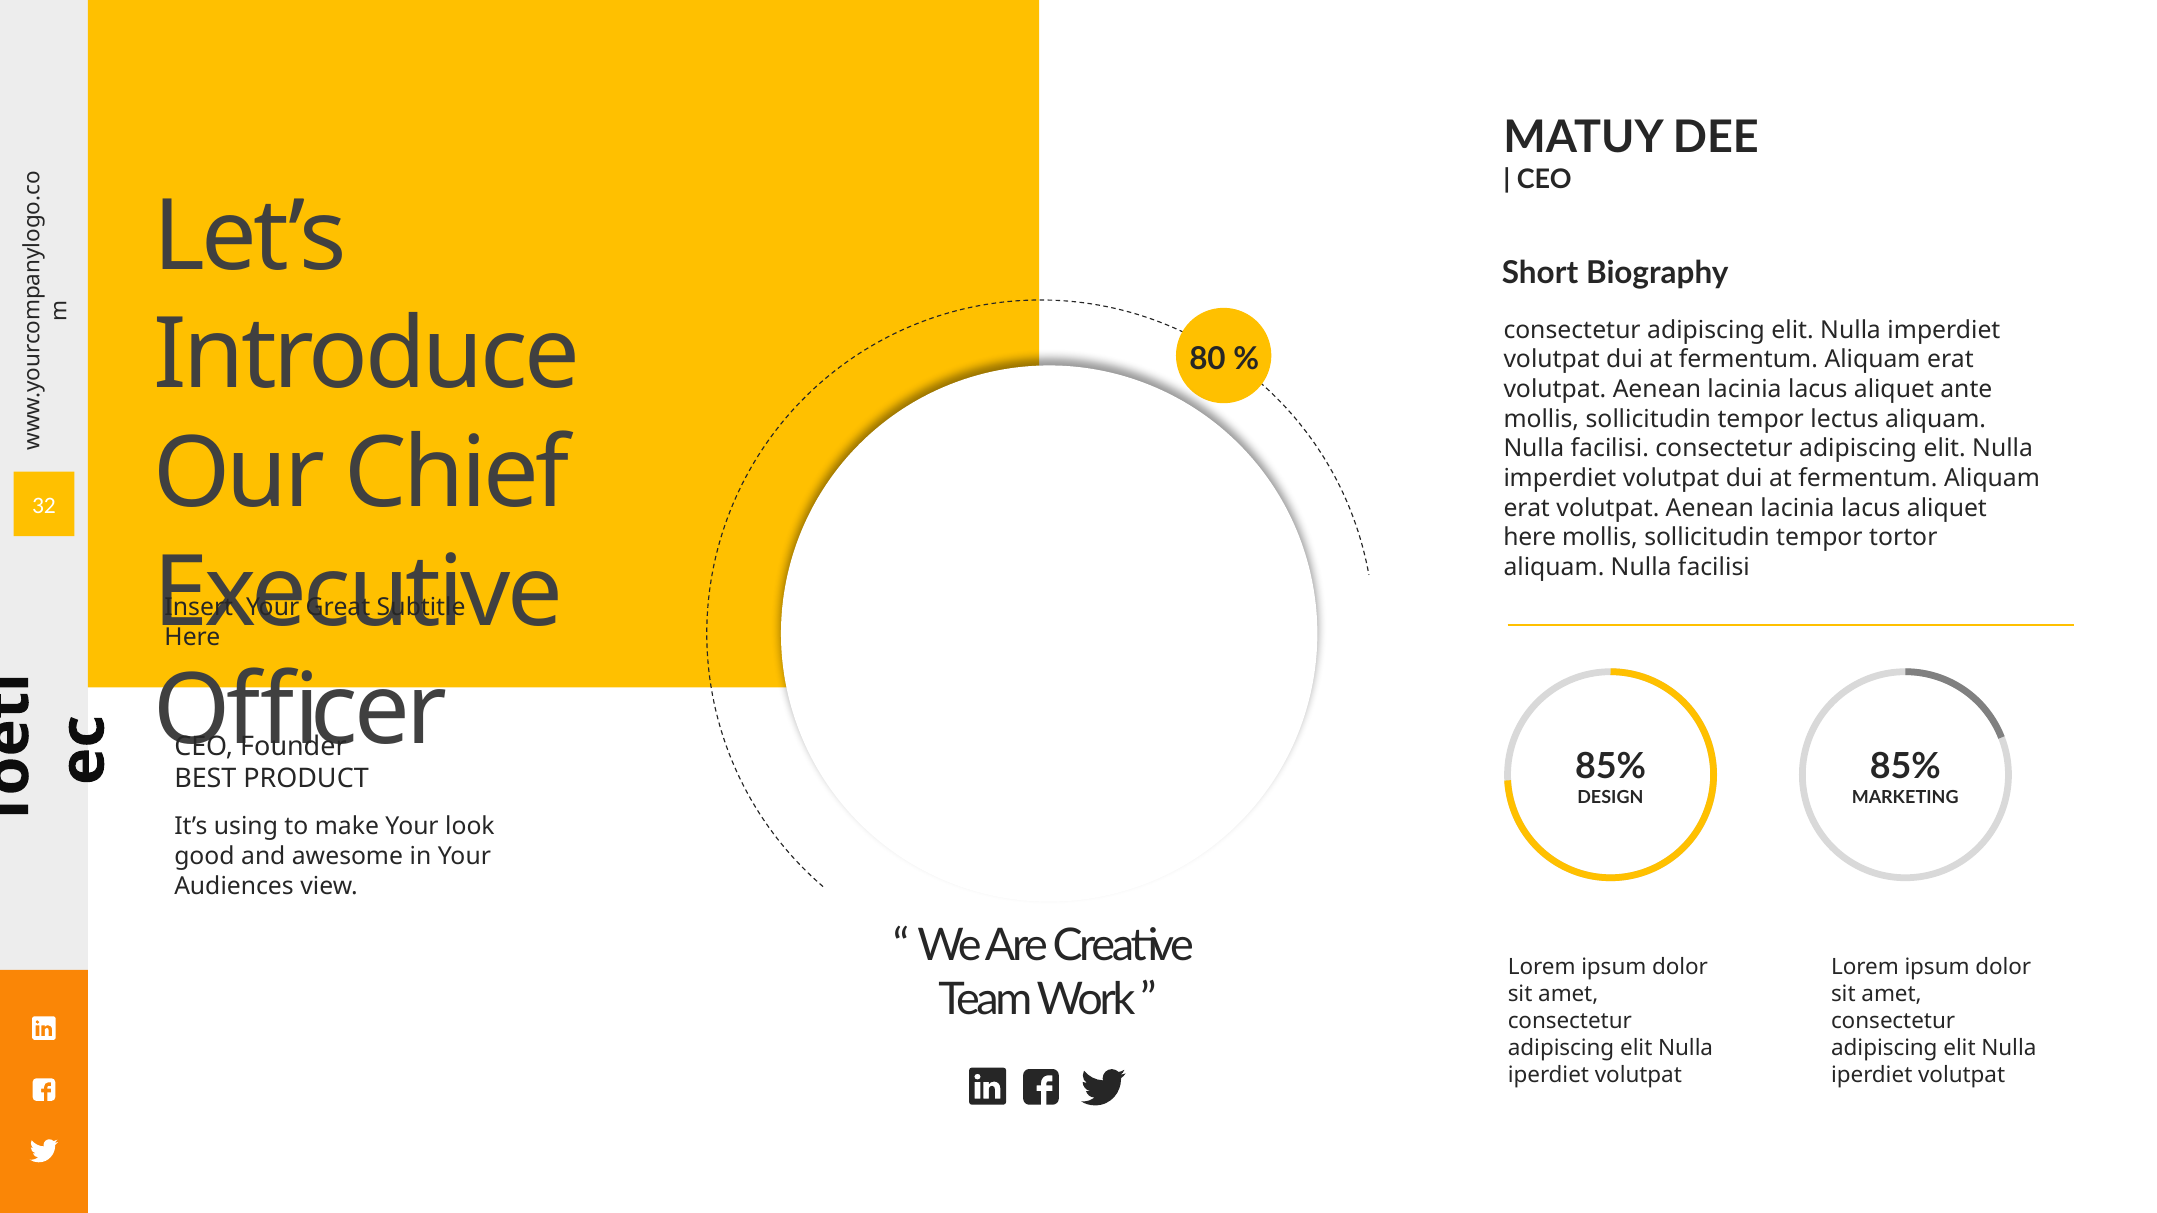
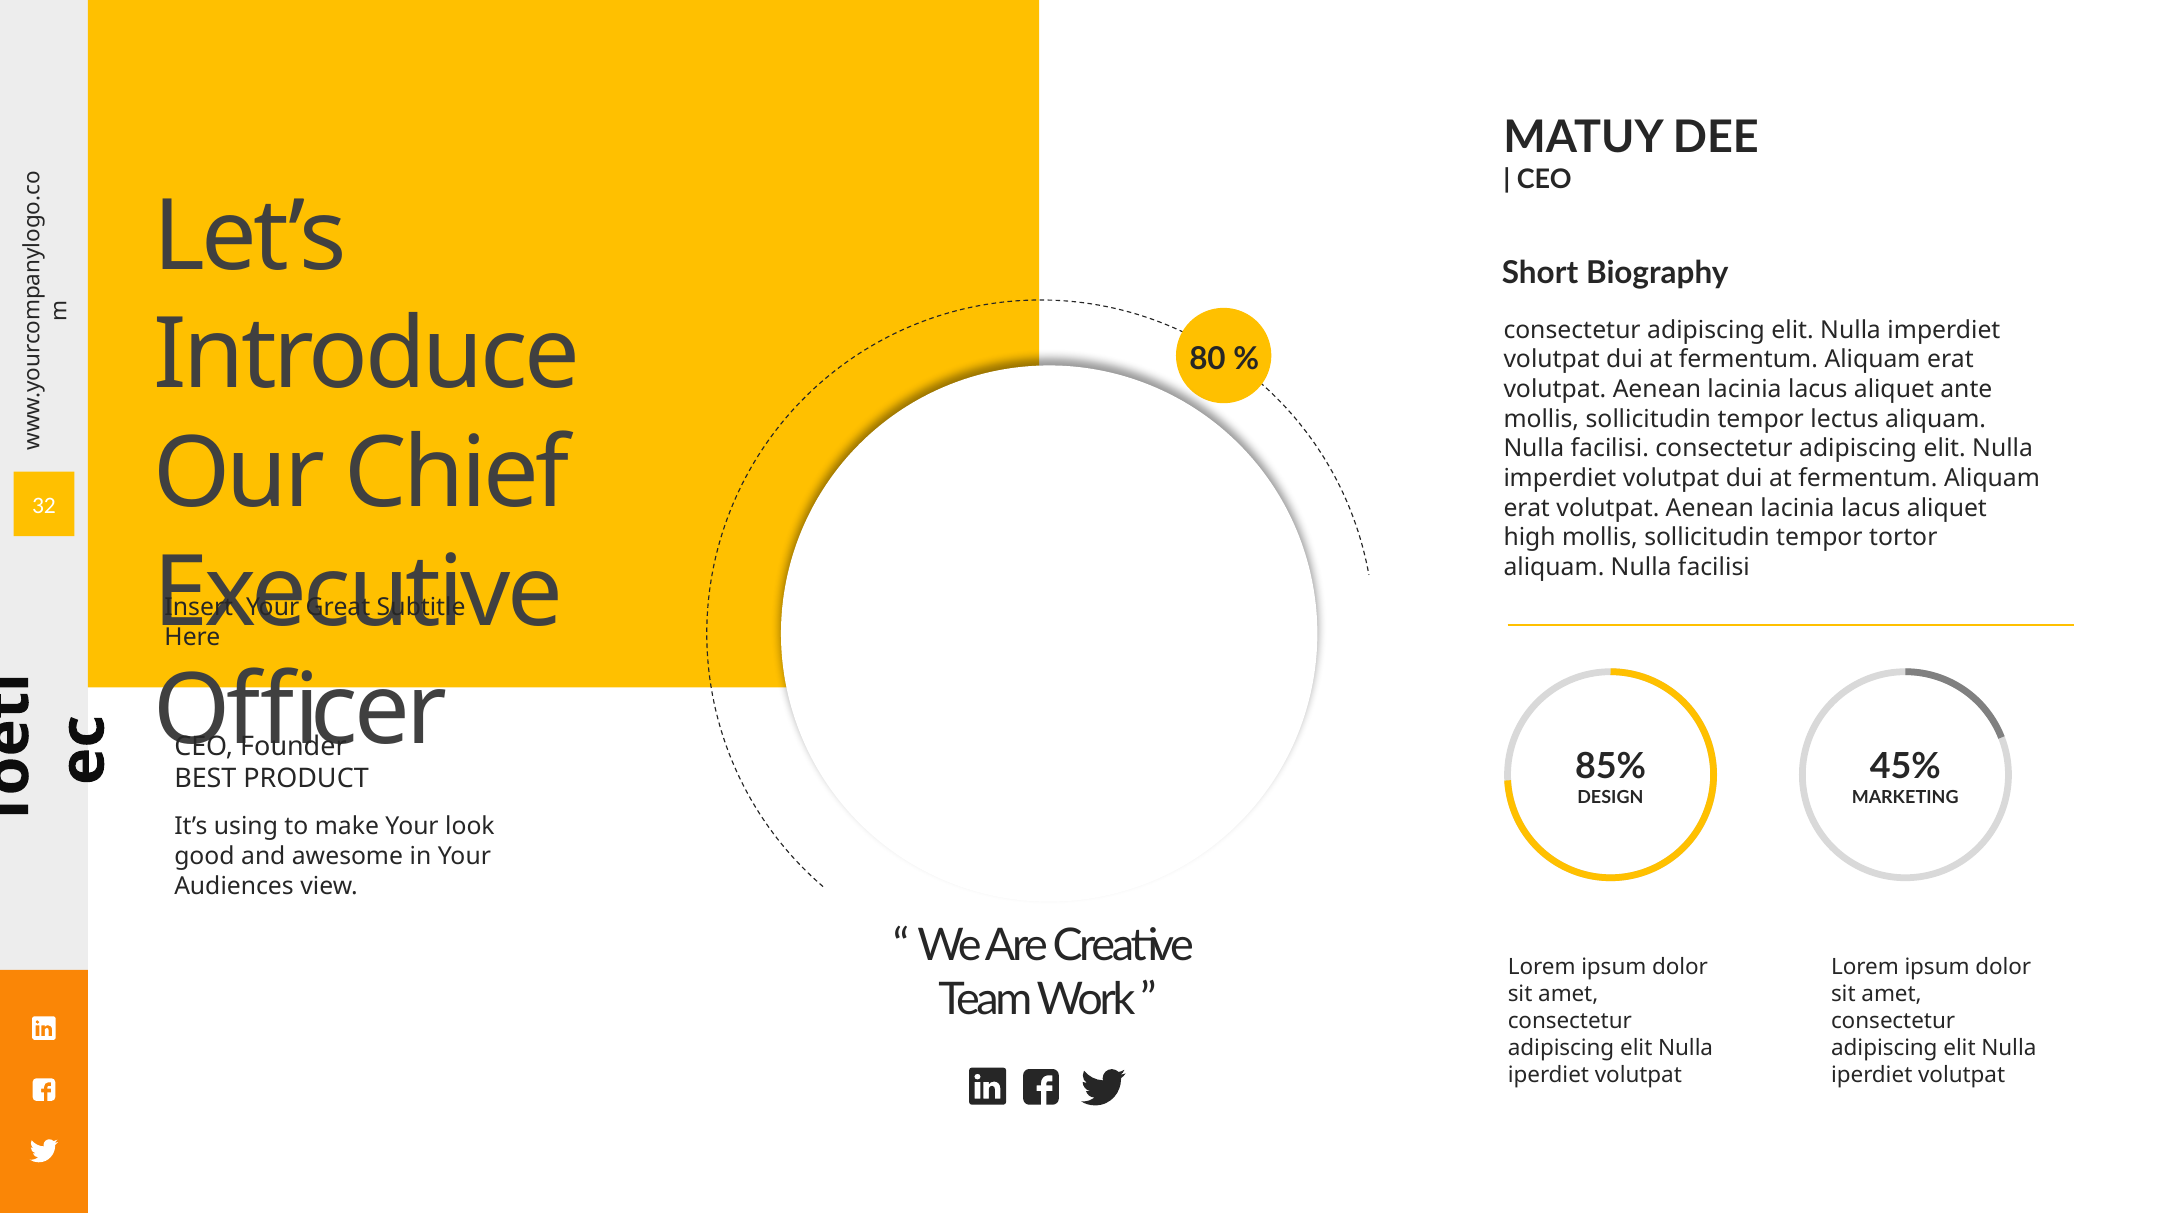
here: here -> high (1530, 538)
85%: 85% -> 45% (1905, 767)
